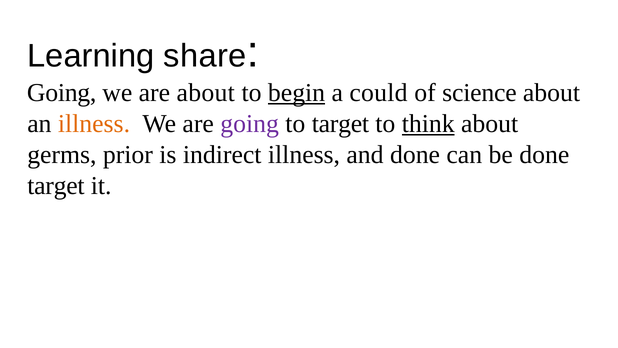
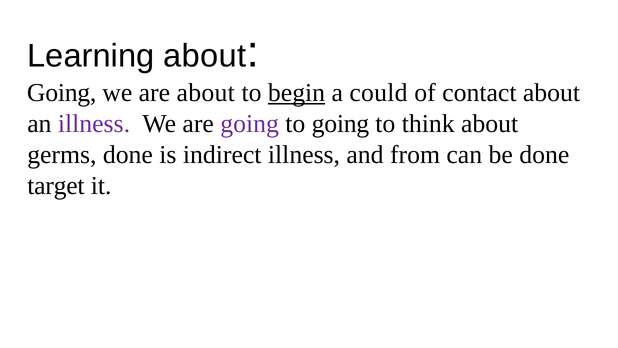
Learning share: share -> about (205, 56)
science: science -> contact (479, 93)
illness colour: orange -> purple (94, 124)
to target: target -> going (340, 124)
think underline: present -> none (428, 124)
germs prior: prior -> done (128, 154)
and done: done -> from (415, 154)
